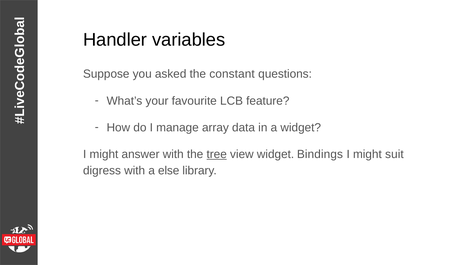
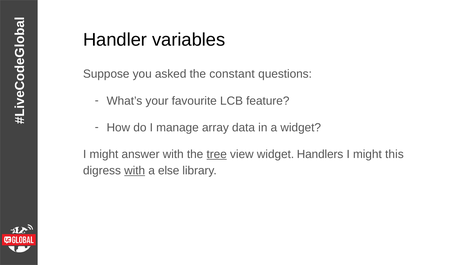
Bindings: Bindings -> Handlers (320, 154)
suit: suit -> this (394, 154)
with underline: none -> present (135, 170)
